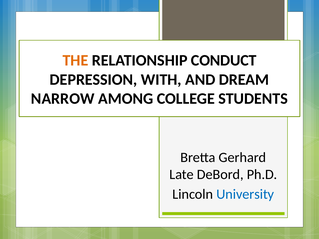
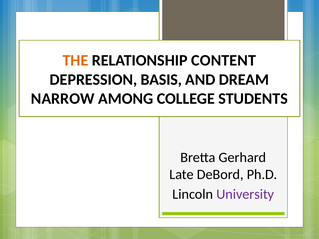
CONDUCT: CONDUCT -> CONTENT (224, 60)
WITH: WITH -> BASIS (161, 80)
University colour: blue -> purple (245, 194)
